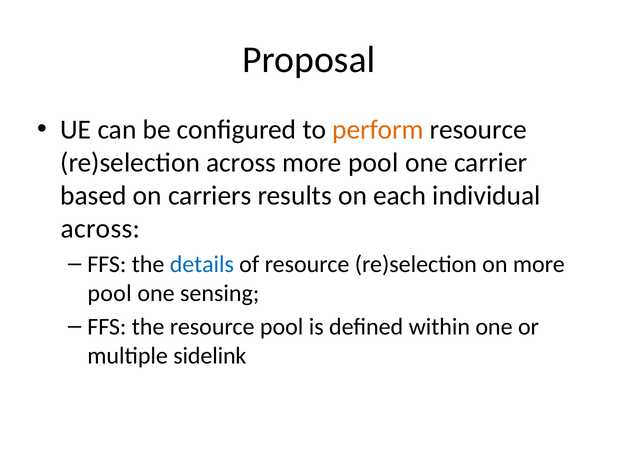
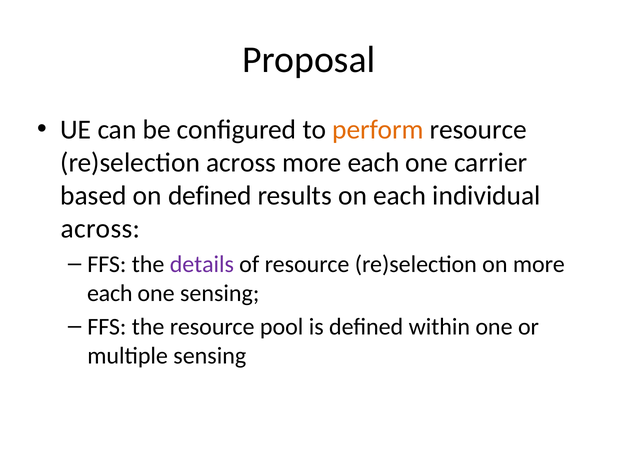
across more pool: pool -> each (374, 163)
on carriers: carriers -> defined (210, 196)
details colour: blue -> purple (202, 264)
pool: pool -> each (110, 293)
multiple sidelink: sidelink -> sensing (210, 355)
